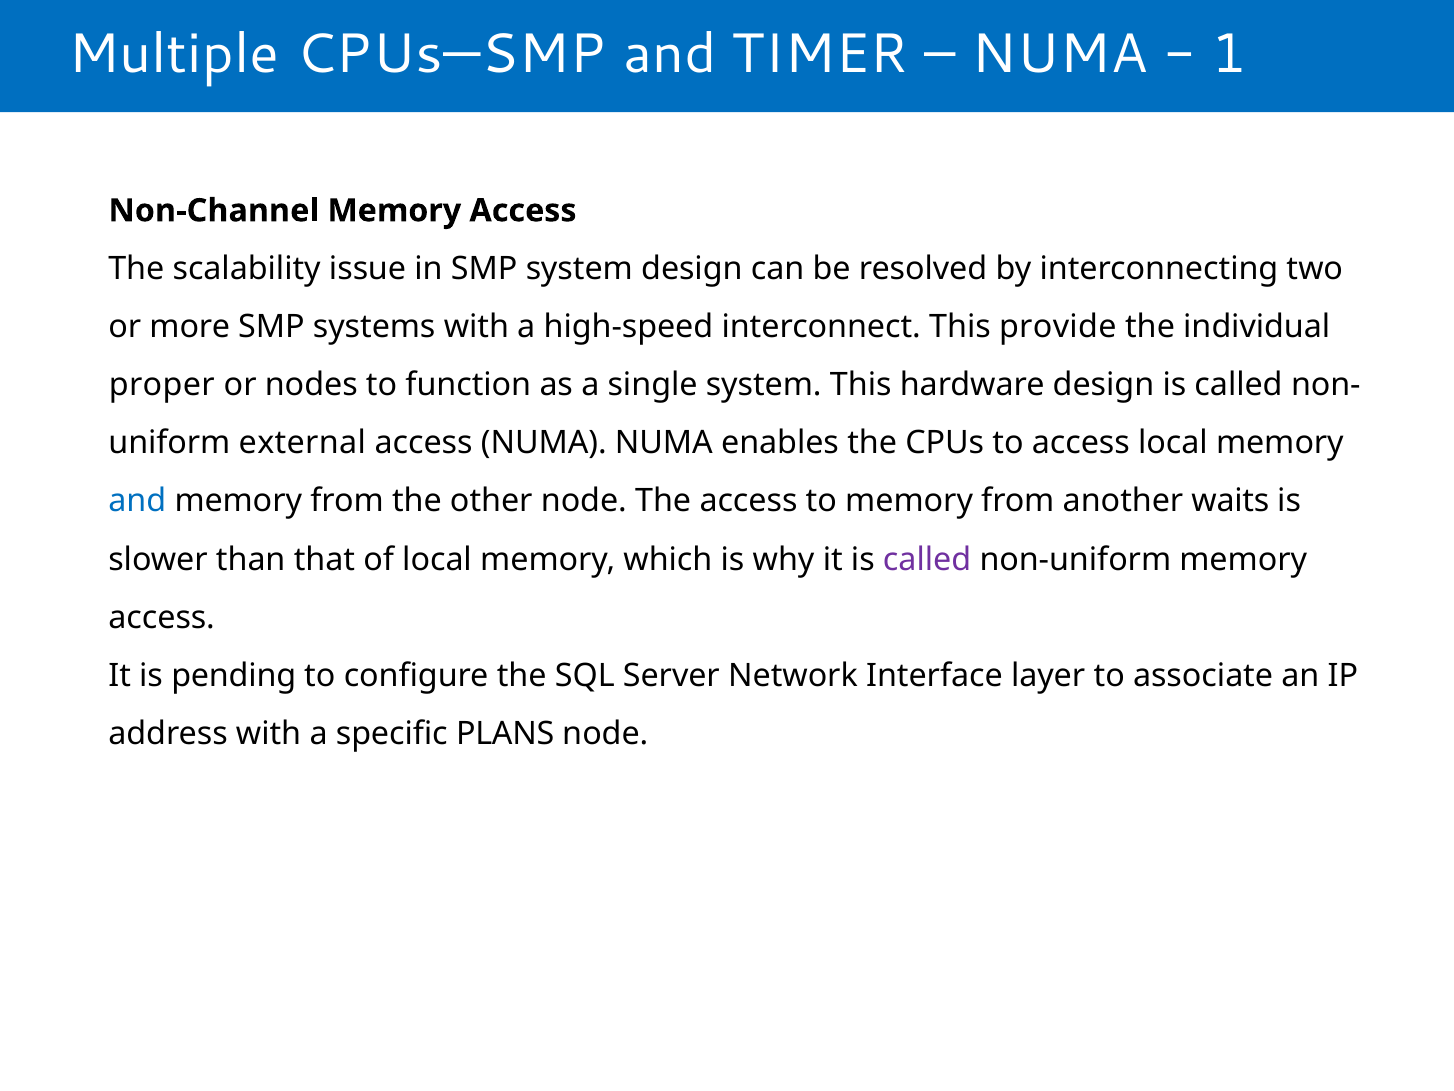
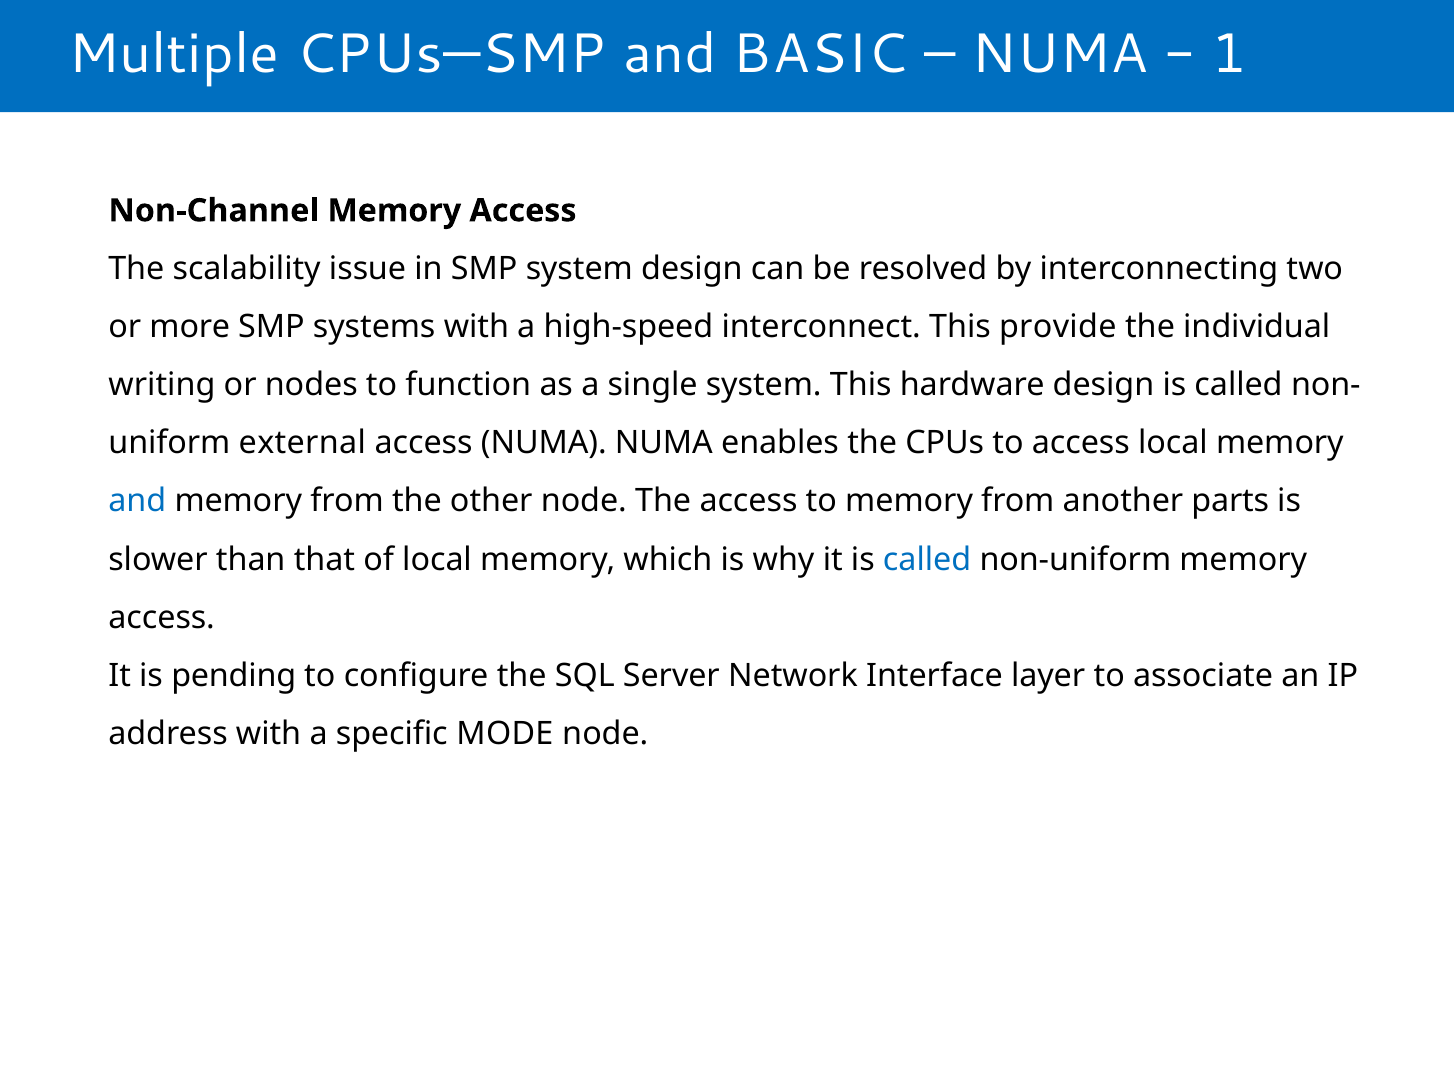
TIMER: TIMER -> BASIC (820, 55)
proper: proper -> writing (162, 385)
waits: waits -> parts (1230, 501)
called colour: purple -> blue (927, 559)
PLANS: PLANS -> MODE (505, 734)
